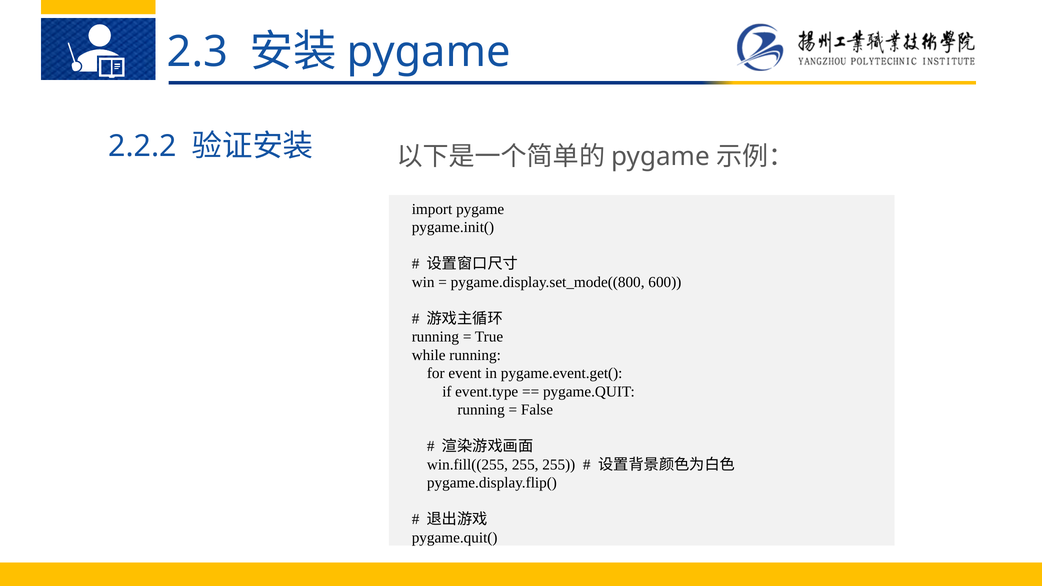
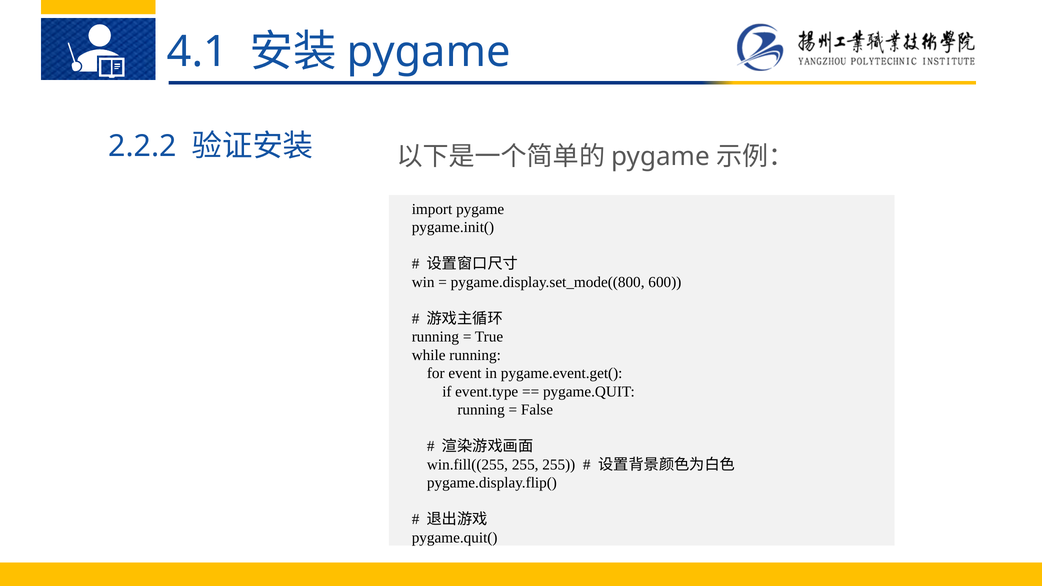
2.3: 2.3 -> 4.1 (197, 52)
